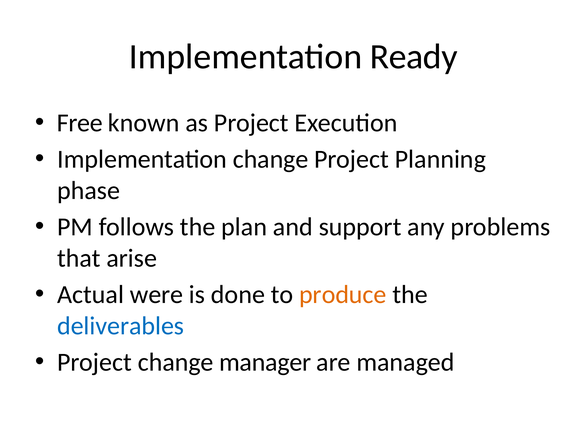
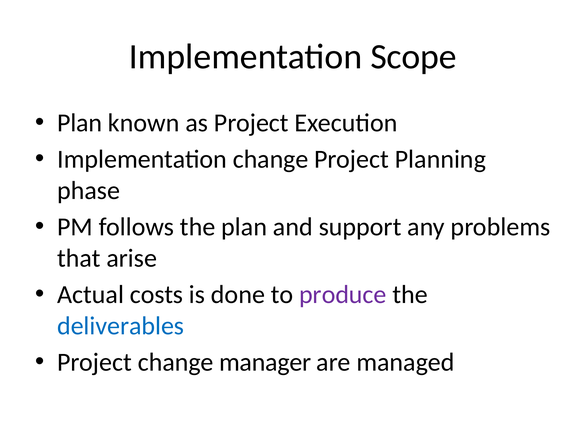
Ready: Ready -> Scope (414, 57)
Free: Free -> Plan (80, 123)
were: were -> costs (157, 295)
produce colour: orange -> purple (343, 295)
